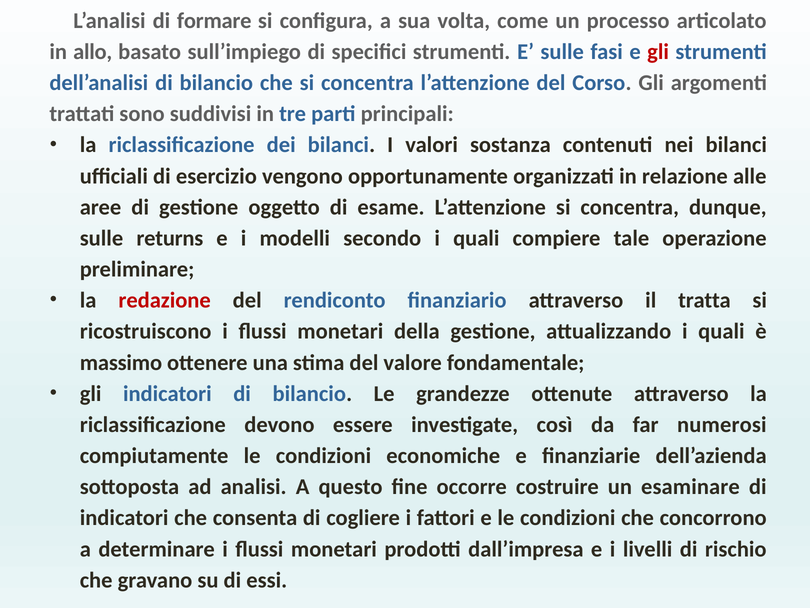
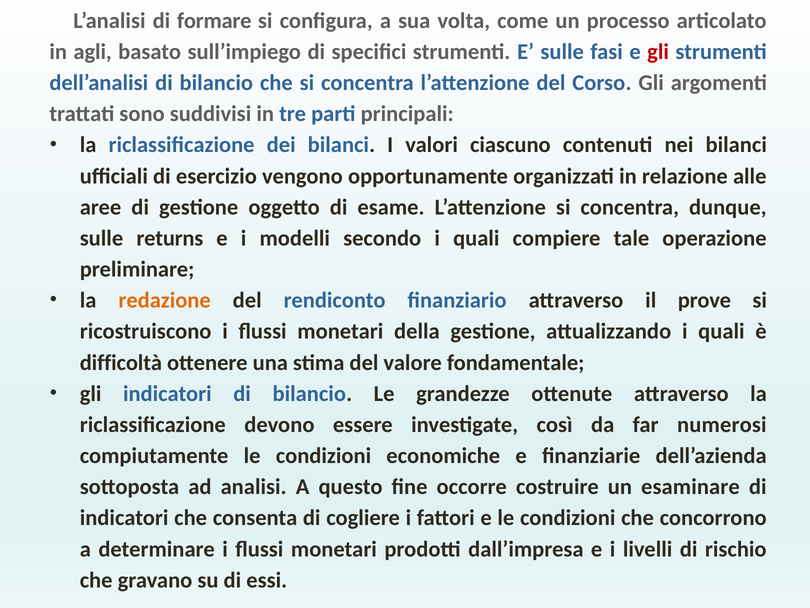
allo: allo -> agli (93, 52)
sostanza: sostanza -> ciascuno (510, 145)
redazione colour: red -> orange (165, 300)
tratta: tratta -> prove (704, 300)
massimo: massimo -> difficoltà (121, 362)
